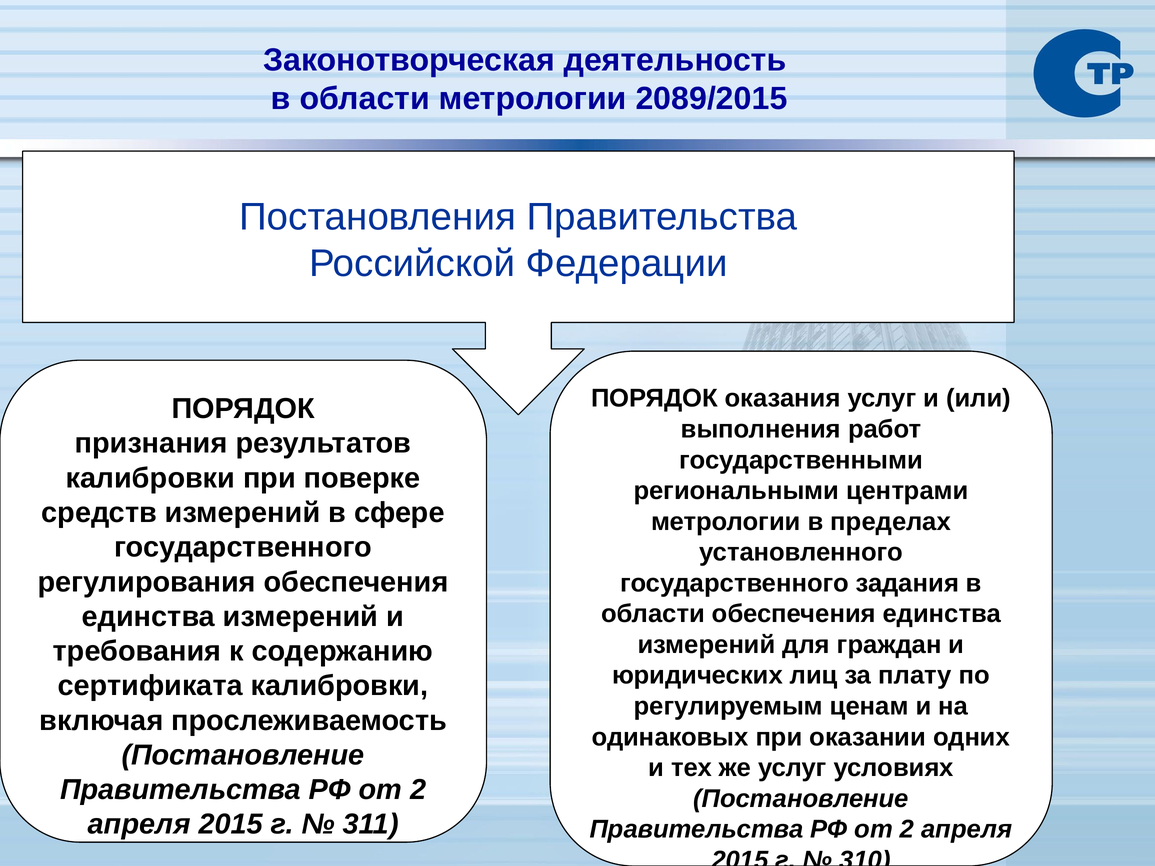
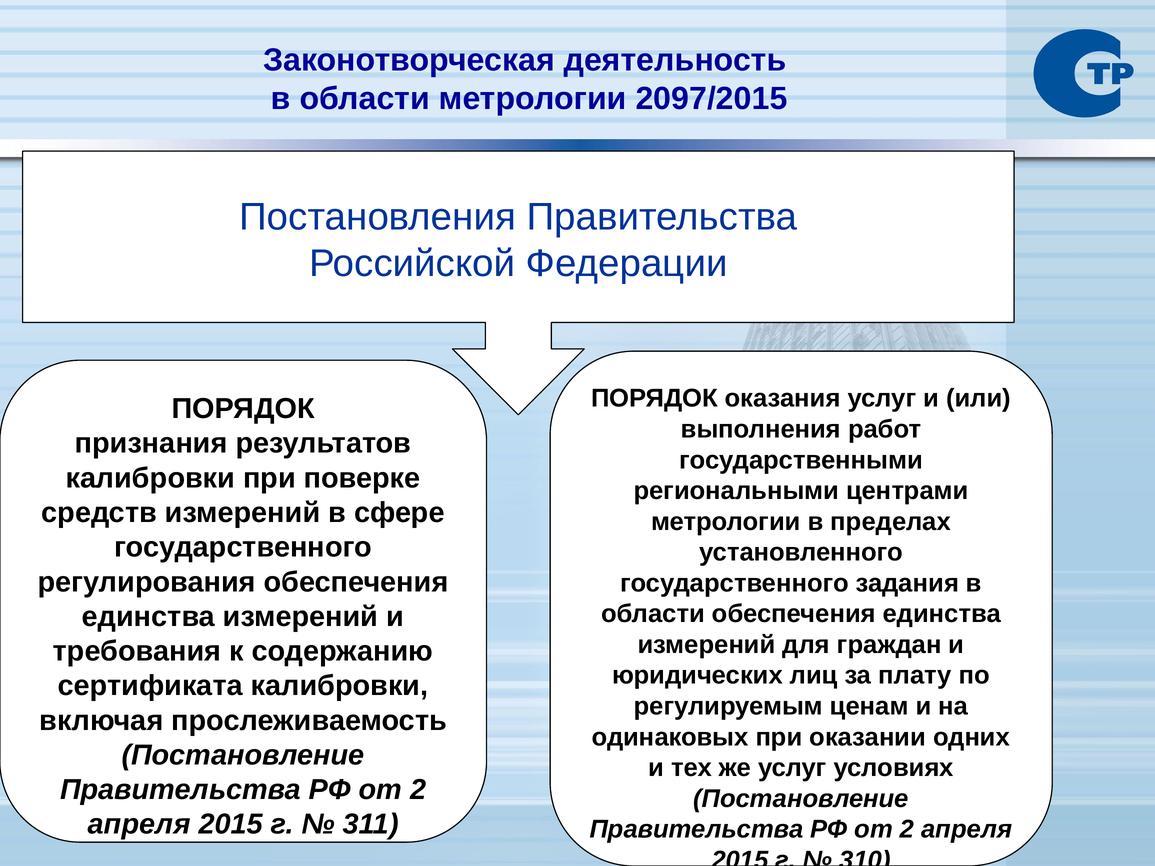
2089/2015: 2089/2015 -> 2097/2015 (712, 99)
